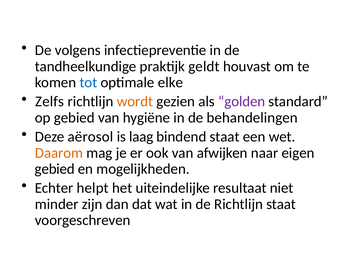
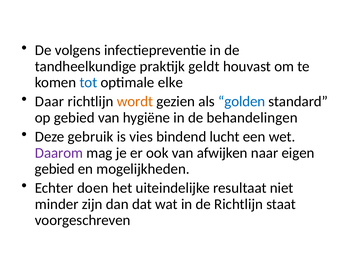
Zelfs: Zelfs -> Daar (50, 101)
golden colour: purple -> blue (242, 101)
aërosol: aërosol -> gebruik (91, 136)
laag: laag -> vies (141, 136)
bindend staat: staat -> lucht (225, 136)
Daarom colour: orange -> purple (59, 153)
helpt: helpt -> doen (93, 188)
